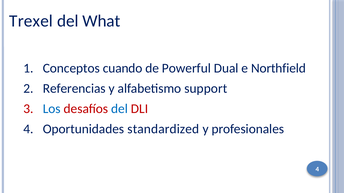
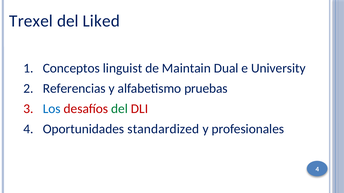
What: What -> Liked (101, 21)
cuando: cuando -> linguist (123, 68)
Powerful: Powerful -> Maintain (186, 68)
Northfield: Northfield -> University (278, 68)
support: support -> pruebas (206, 89)
del colour: blue -> green (120, 109)
